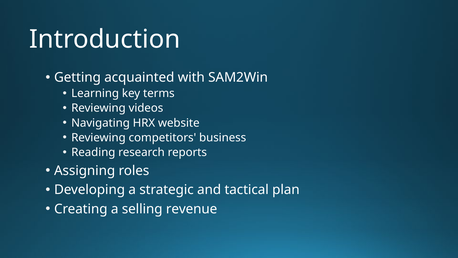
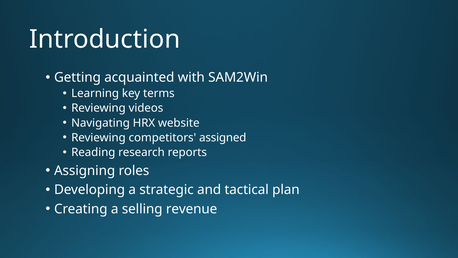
business: business -> assigned (223, 137)
